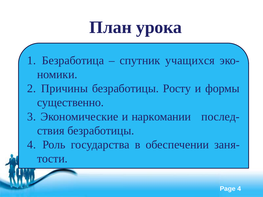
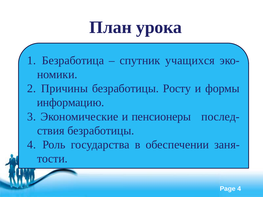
существенно: существенно -> информацию (71, 103)
наркомании: наркомании -> пенсионеры (161, 117)
